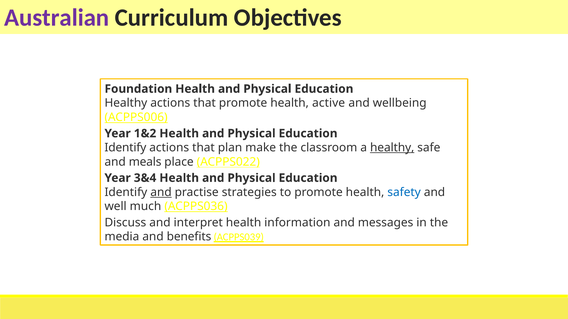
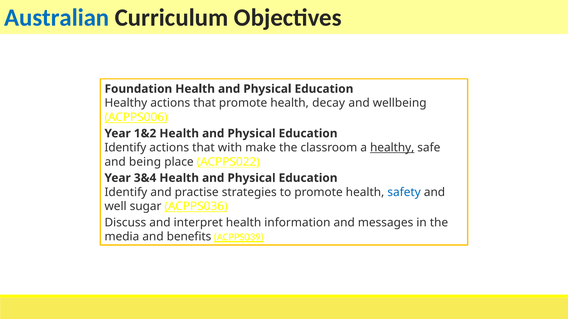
Australian colour: purple -> blue (57, 18)
active: active -> decay (329, 103)
plan: plan -> with (230, 148)
meals: meals -> being (145, 162)
and underline: present -> none (161, 192)
much: much -> sugar (146, 207)
